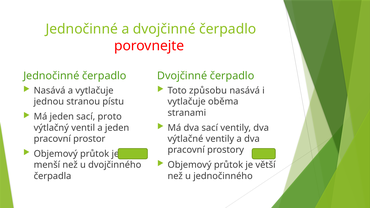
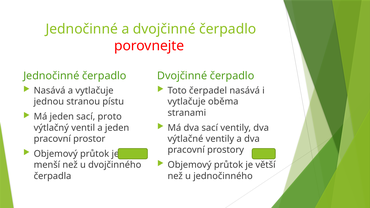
způsobu: způsobu -> čerpadel (208, 91)
